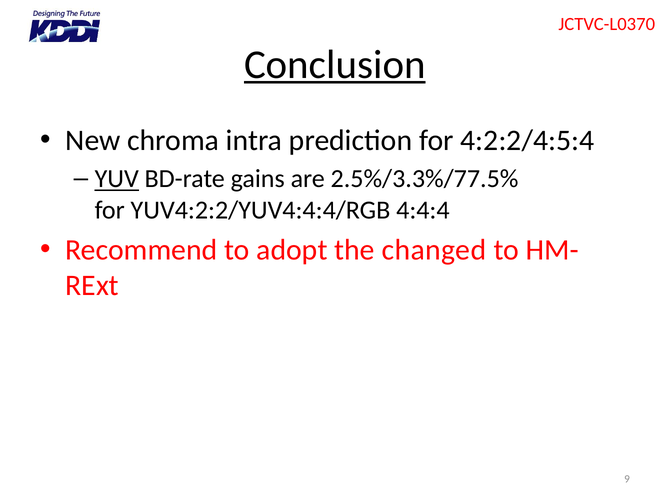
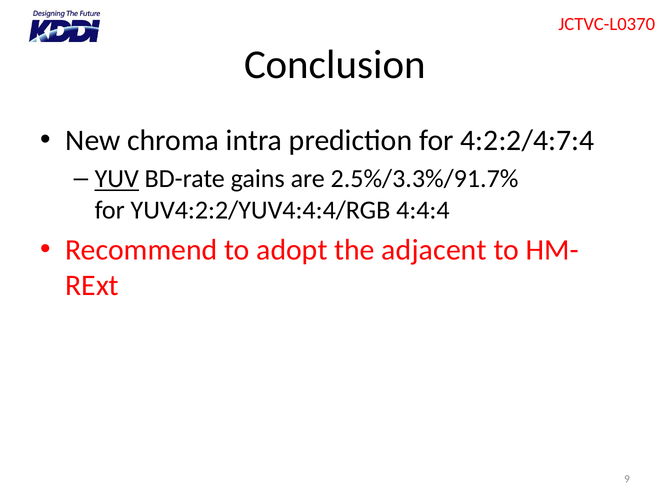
Conclusion underline: present -> none (335, 65)
4:2:2/4:5:4: 4:2:2/4:5:4 -> 4:2:2/4:7:4 (527, 141)
2.5%/3.3%/77.5%: 2.5%/3.3%/77.5% -> 2.5%/3.3%/91.7% (425, 179)
changed: changed -> adjacent (434, 250)
